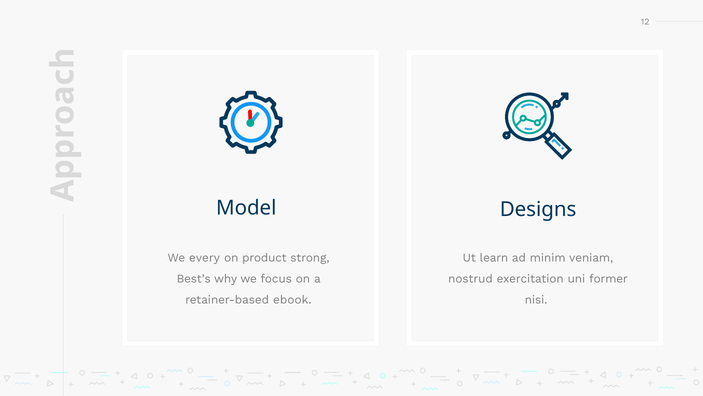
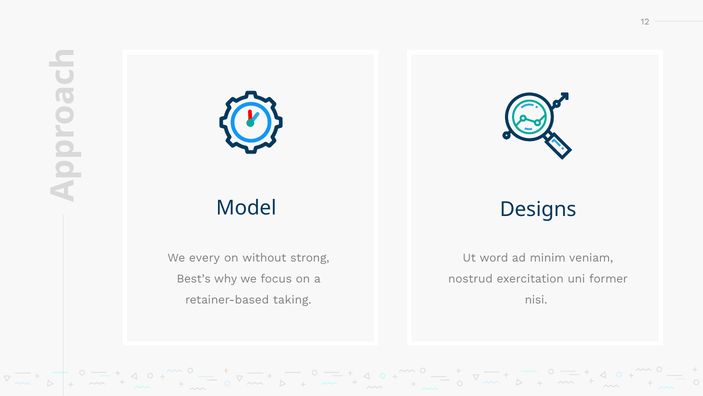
product: product -> without (264, 257)
learn: learn -> word (494, 257)
ebook: ebook -> taking (292, 299)
